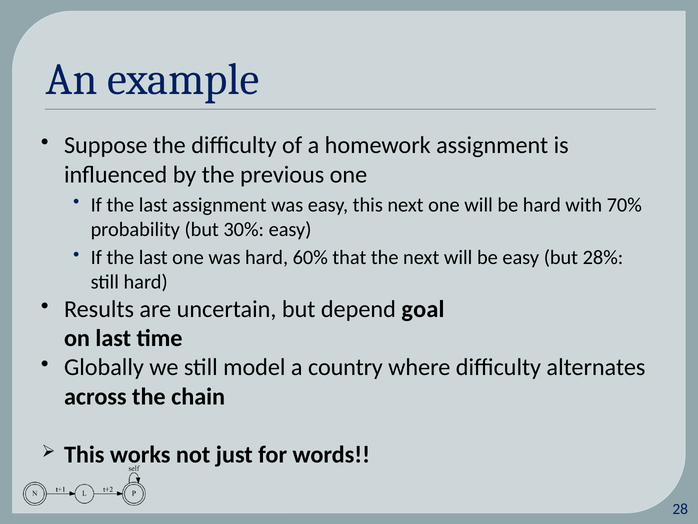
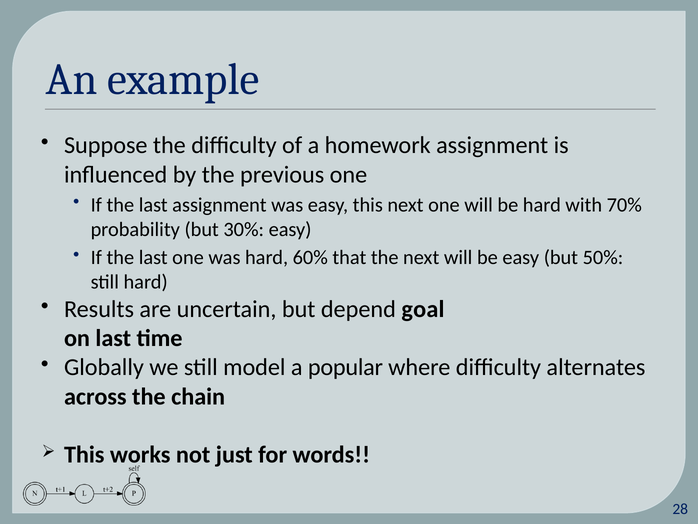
28%: 28% -> 50% (603, 258)
country: country -> popular (345, 367)
